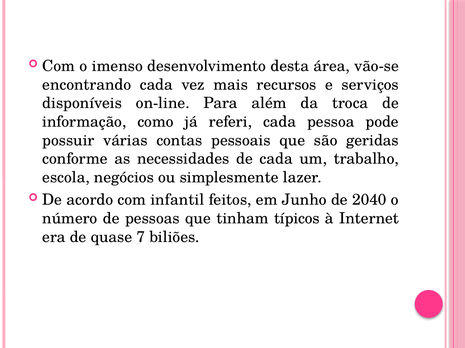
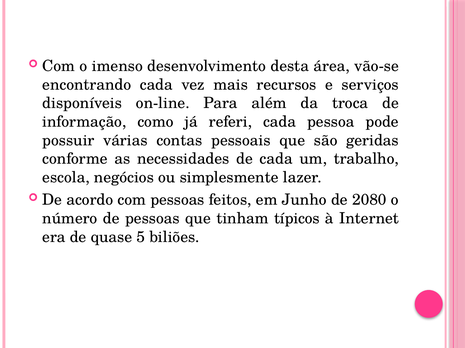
com infantil: infantil -> pessoas (177, 200)
2040: 2040 -> 2080 (369, 200)
7: 7 -> 5 (141, 237)
